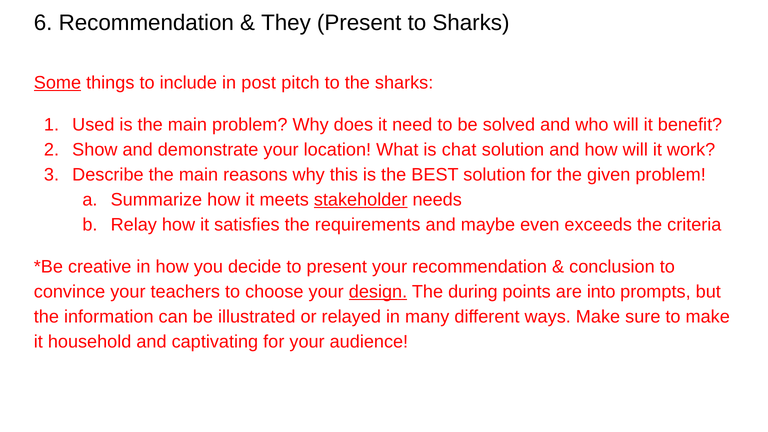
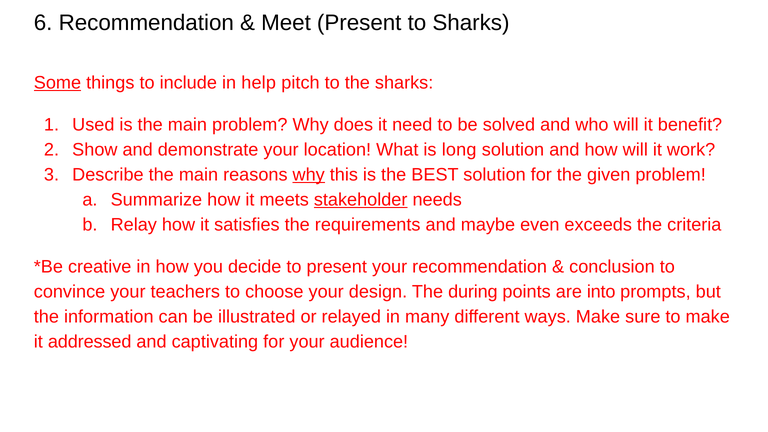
They: They -> Meet (286, 23)
post: post -> help (259, 83)
chat: chat -> long (459, 150)
why underline: none -> present (309, 175)
design underline: present -> none (378, 292)
household: household -> addressed (90, 342)
